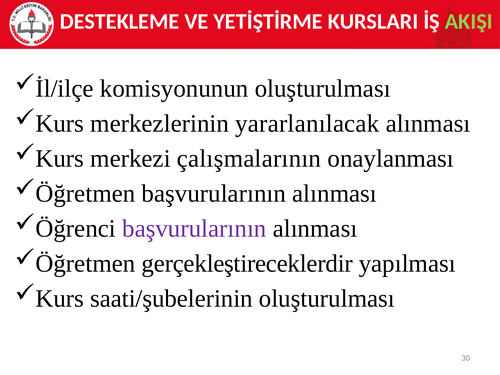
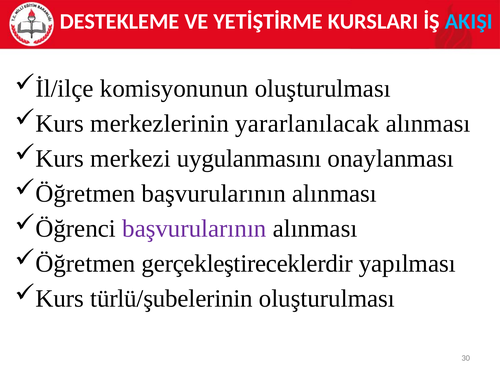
AKIŞI colour: light green -> light blue (469, 21)
çalışmalarının: çalışmalarının -> uygulanmasını (249, 159)
saati/şubelerinin: saati/şubelerinin -> türlü/şubelerinin (172, 299)
